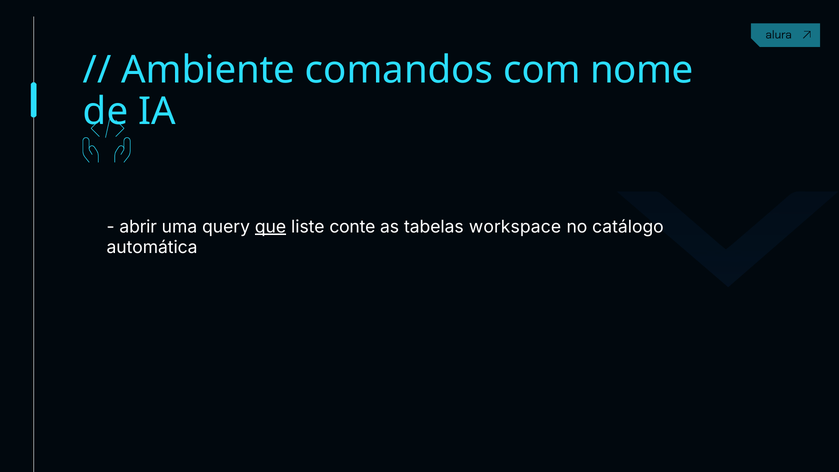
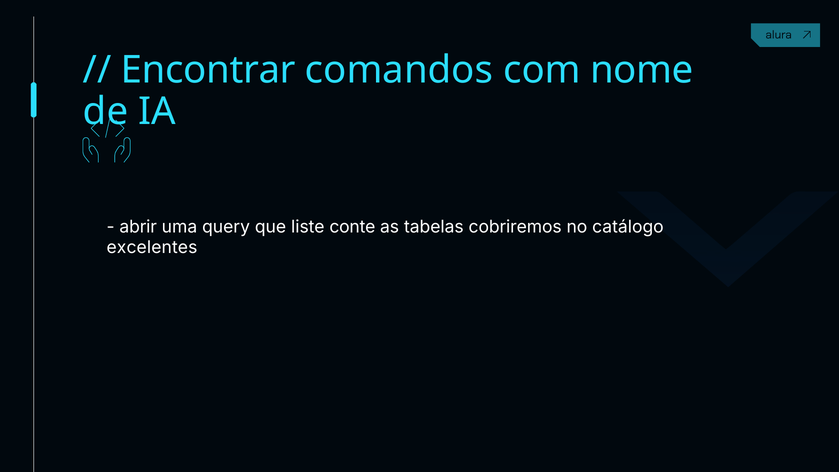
Ambiente: Ambiente -> Encontrar (208, 70)
que underline: present -> none (271, 227)
workspace: workspace -> cobriremos (515, 227)
automática: automática -> excelentes (152, 248)
